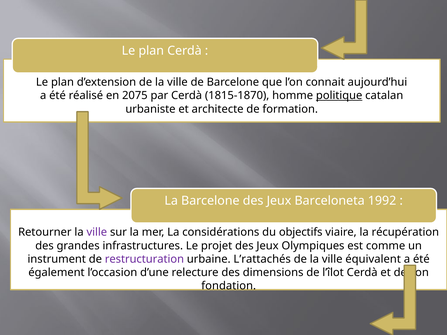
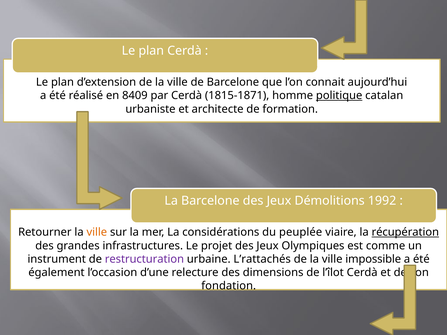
2075: 2075 -> 8409 (135, 96)
1815-1870: 1815-1870 -> 1815-1871 (237, 96)
Barceloneta: Barceloneta -> Démolitions (330, 201)
ville colour: purple -> orange (97, 232)
objectifs: objectifs -> peuplée (301, 232)
récupération underline: none -> present (405, 232)
équivalent: équivalent -> impossible (373, 259)
